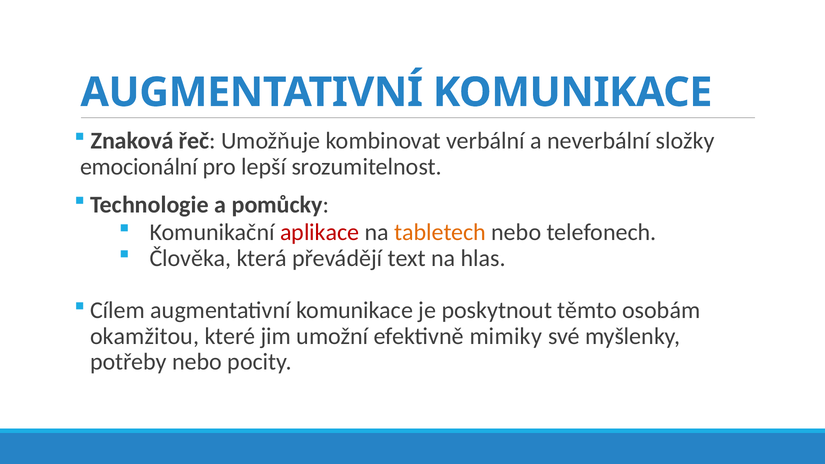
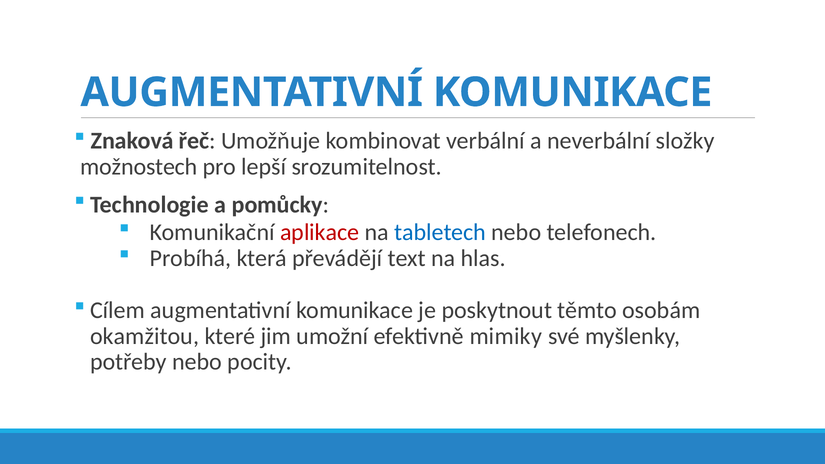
emocionální: emocionální -> možnostech (139, 167)
tabletech colour: orange -> blue (440, 232)
Člověka: Člověka -> Probíhá (191, 258)
